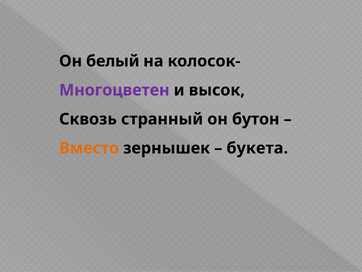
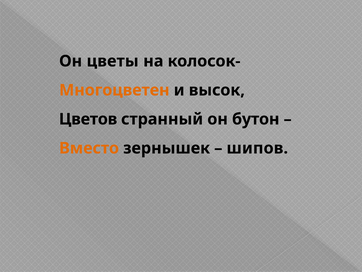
белый: белый -> цветы (113, 61)
Многоцветен colour: purple -> orange (114, 90)
Сквозь: Сквозь -> Цветов (88, 119)
букета: букета -> шипов (257, 148)
